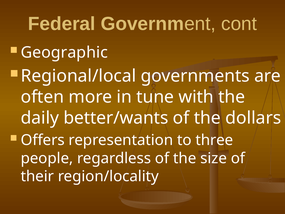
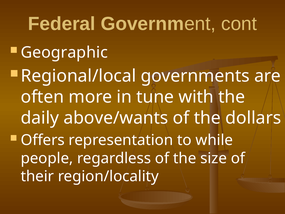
better/wants: better/wants -> above/wants (116, 118)
three: three -> while (214, 140)
